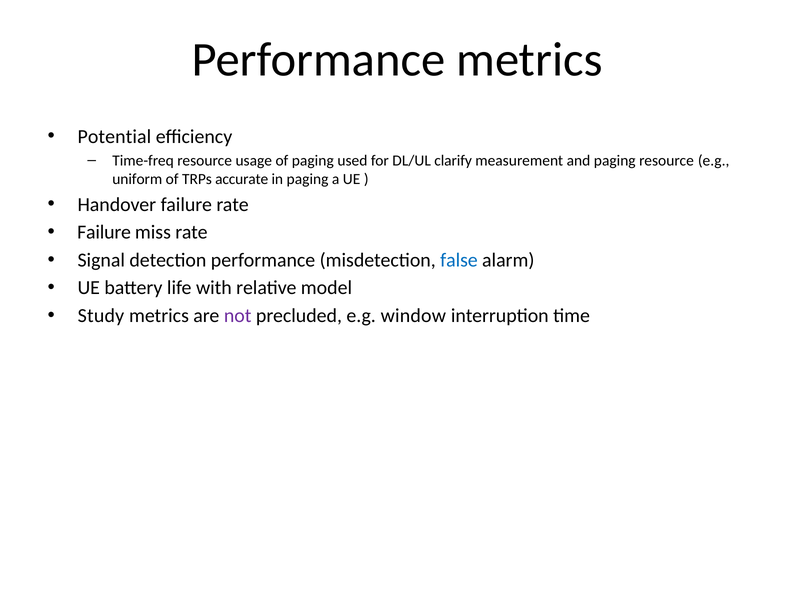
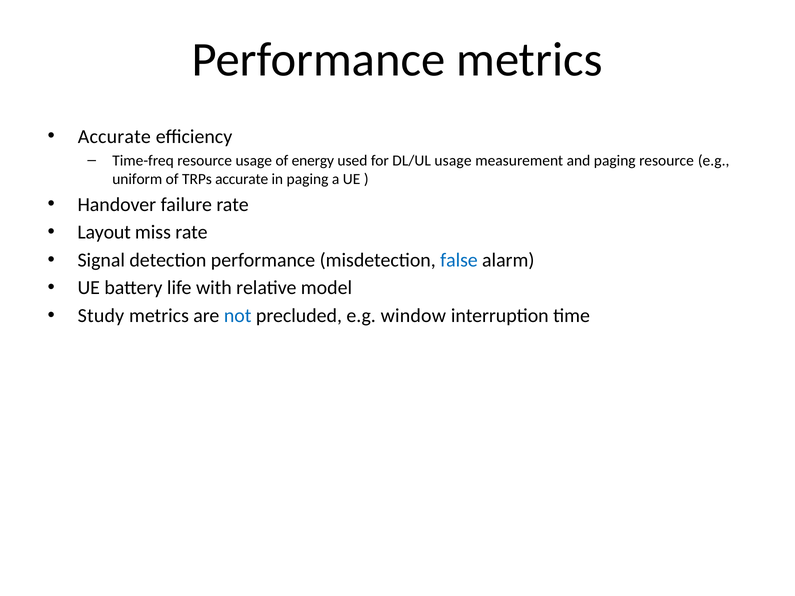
Potential: Potential -> Accurate (114, 137)
of paging: paging -> energy (313, 161)
DL/UL clarify: clarify -> usage (453, 161)
Failure: Failure -> Layout (104, 232)
not colour: purple -> blue (238, 316)
